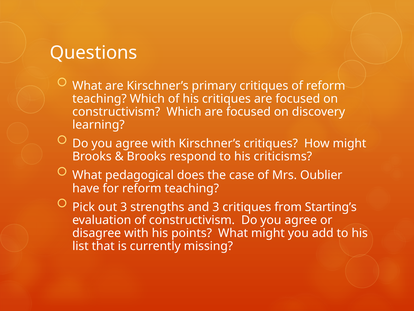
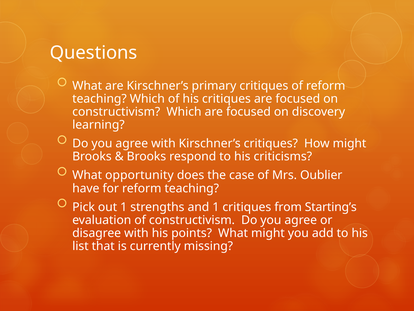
pedagogical: pedagogical -> opportunity (139, 175)
out 3: 3 -> 1 (124, 207)
and 3: 3 -> 1 (216, 207)
